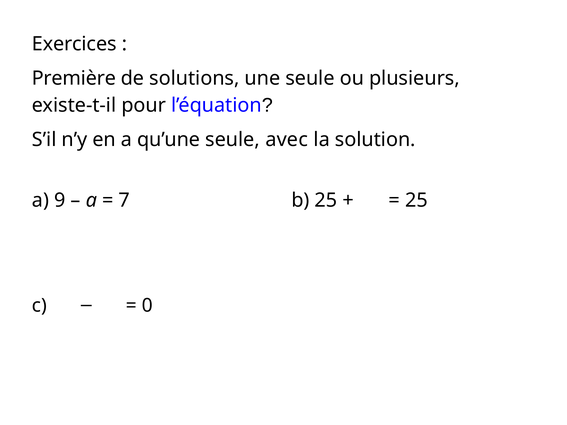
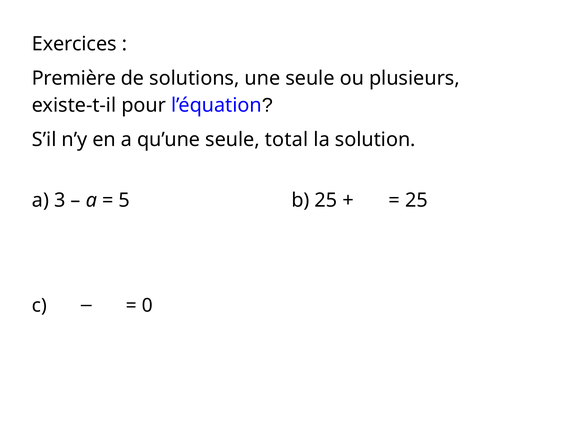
avec: avec -> total (287, 140)
9: 9 -> 3 (60, 201)
7: 7 -> 5 (124, 201)
